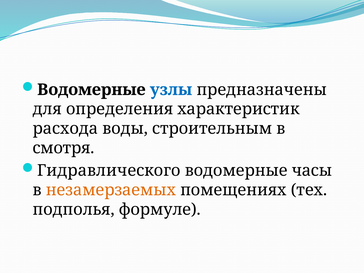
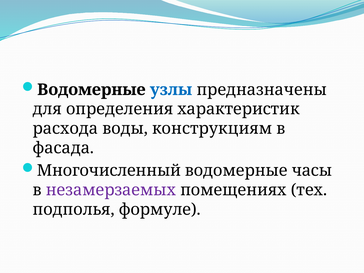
строительным: строительным -> конструкциям (212, 129)
смотря: смотря -> фасада (63, 148)
Гидравлического: Гидравлического -> Многочисленный (109, 171)
незамерзаемых colour: orange -> purple (111, 190)
